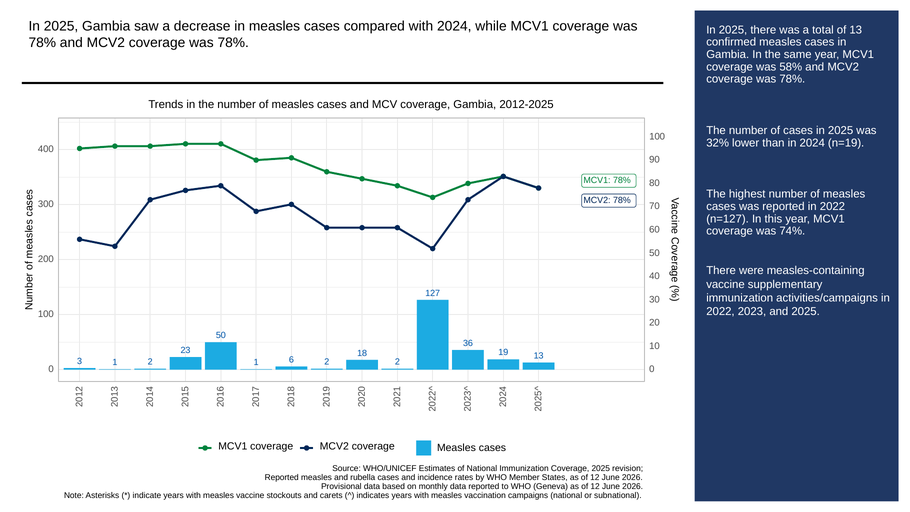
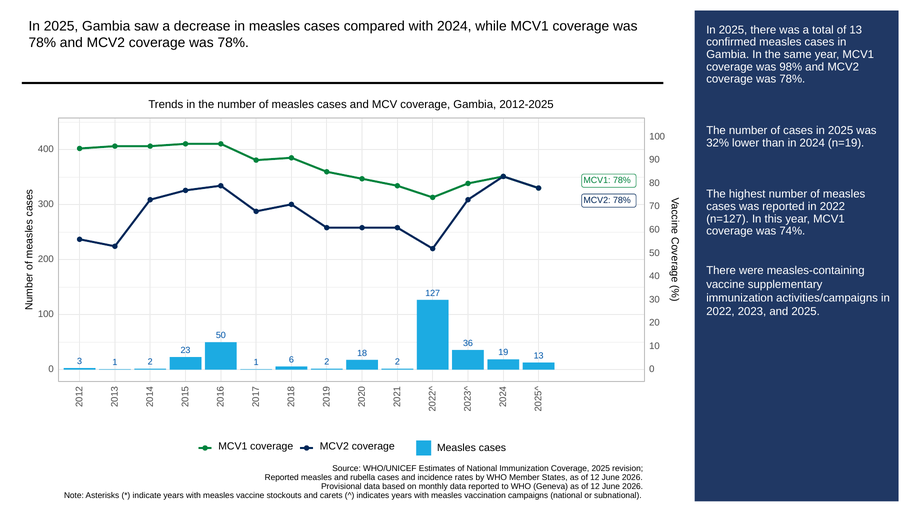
58%: 58% -> 98% (791, 67)
